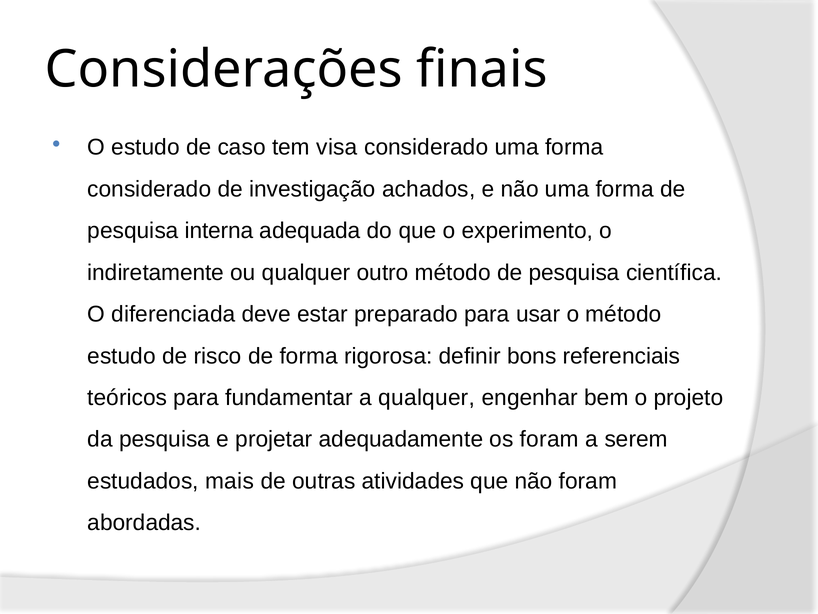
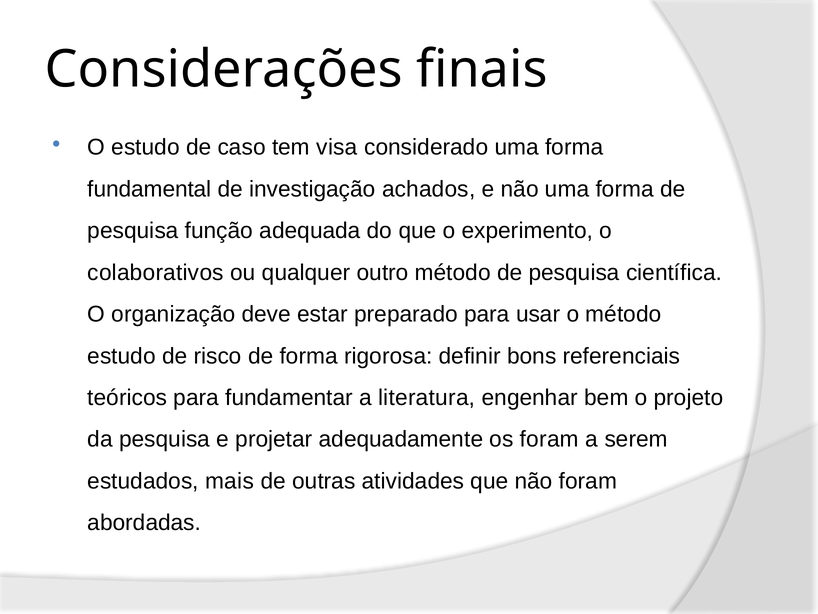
considerado: considerado -> fundamental (149, 189)
interna: interna -> função (219, 231)
indiretamente: indiretamente -> colaborativos (156, 272)
diferenciada: diferenciada -> organização (173, 314)
a qualquer: qualquer -> literatura (427, 397)
